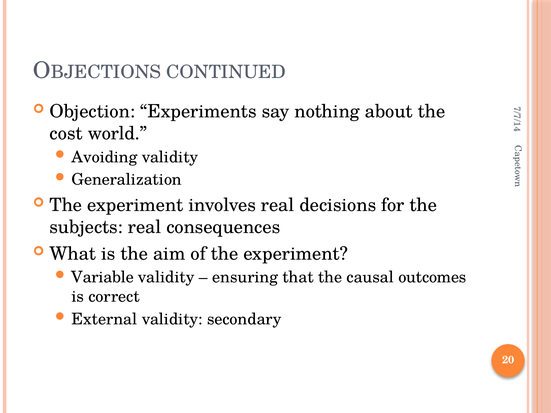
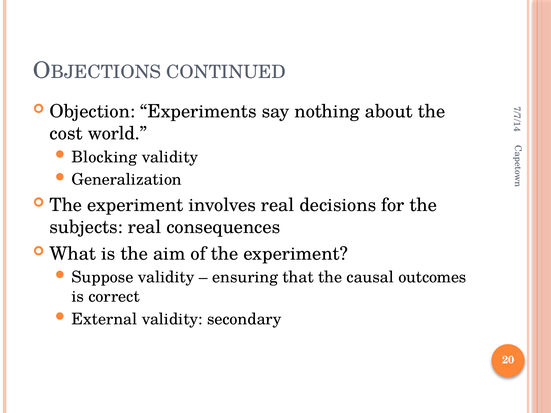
Avoiding: Avoiding -> Blocking (104, 157)
Variable: Variable -> Suppose (102, 278)
